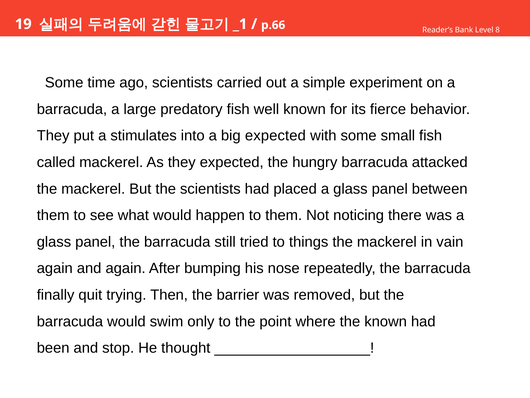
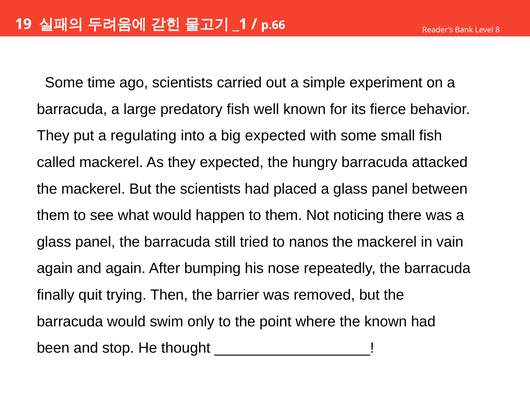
stimulates: stimulates -> regulating (144, 136)
things: things -> nanos (309, 242)
